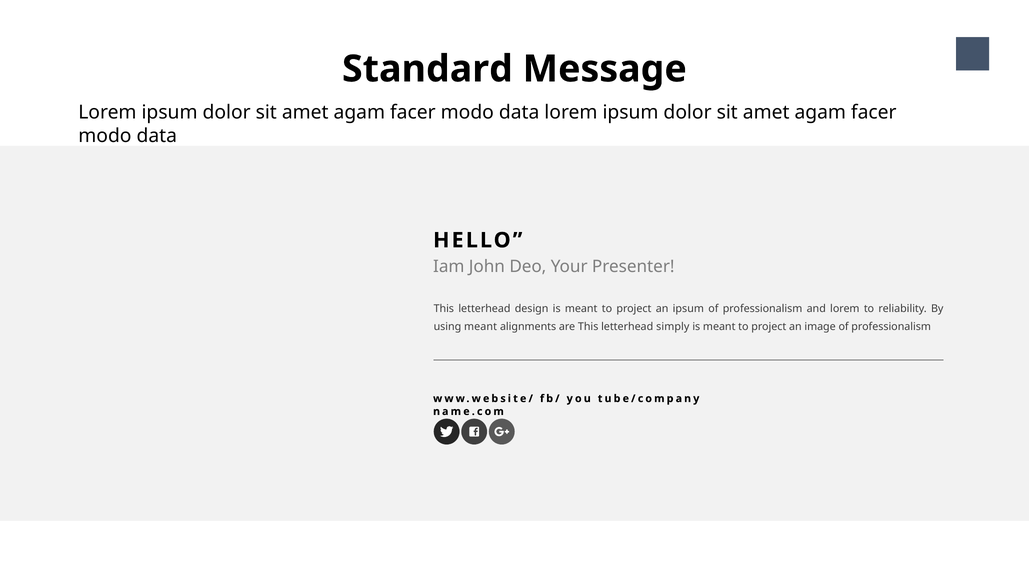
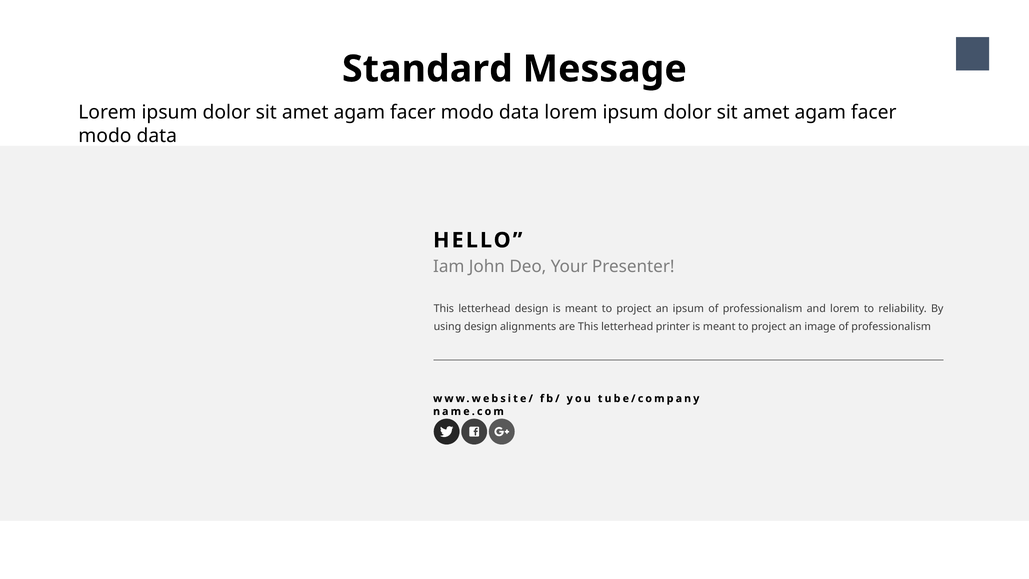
using meant: meant -> design (481, 327)
simply: simply -> printer (673, 327)
